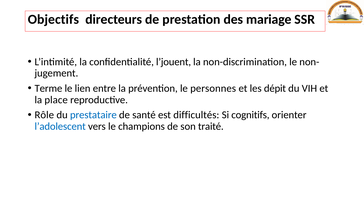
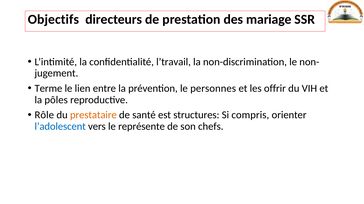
l’jouent: l’jouent -> l’travail (174, 62)
dépit: dépit -> offrir (275, 89)
place: place -> pôles (56, 100)
prestataire colour: blue -> orange (93, 115)
difficultés: difficultés -> structures (196, 115)
cognitifs: cognitifs -> compris (250, 115)
champions: champions -> représente (142, 127)
traité: traité -> chefs (211, 127)
